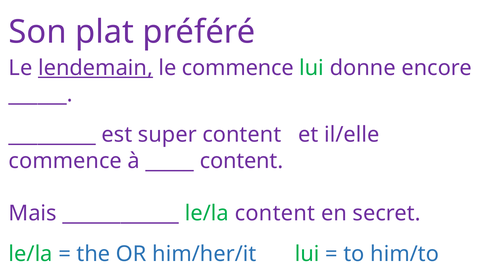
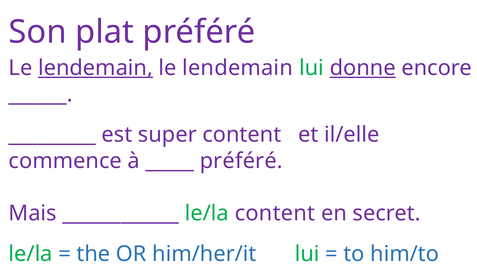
commence: commence -> lendemain (238, 68)
donne underline: none -> present (363, 68)
content: content -> préféré (241, 161)
